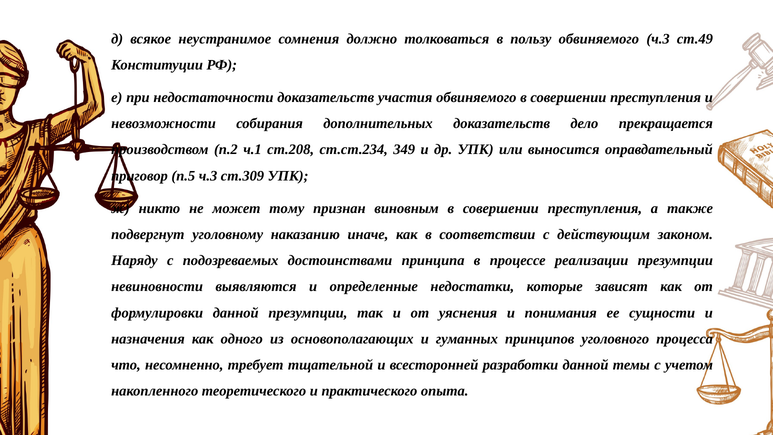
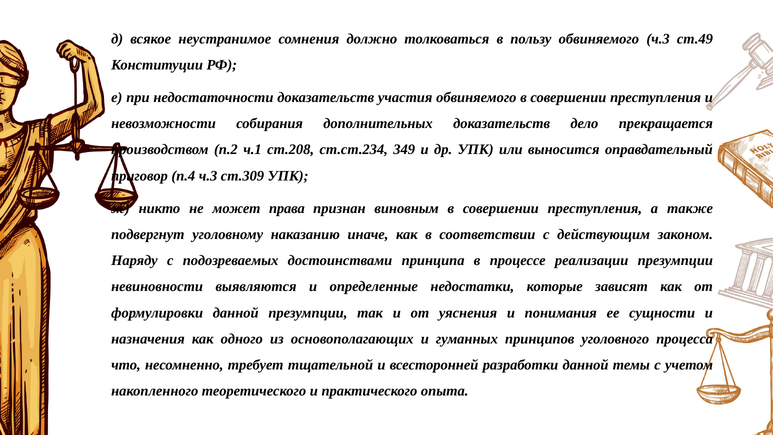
п.5: п.5 -> п.4 (183, 176)
тому: тому -> права (287, 208)
